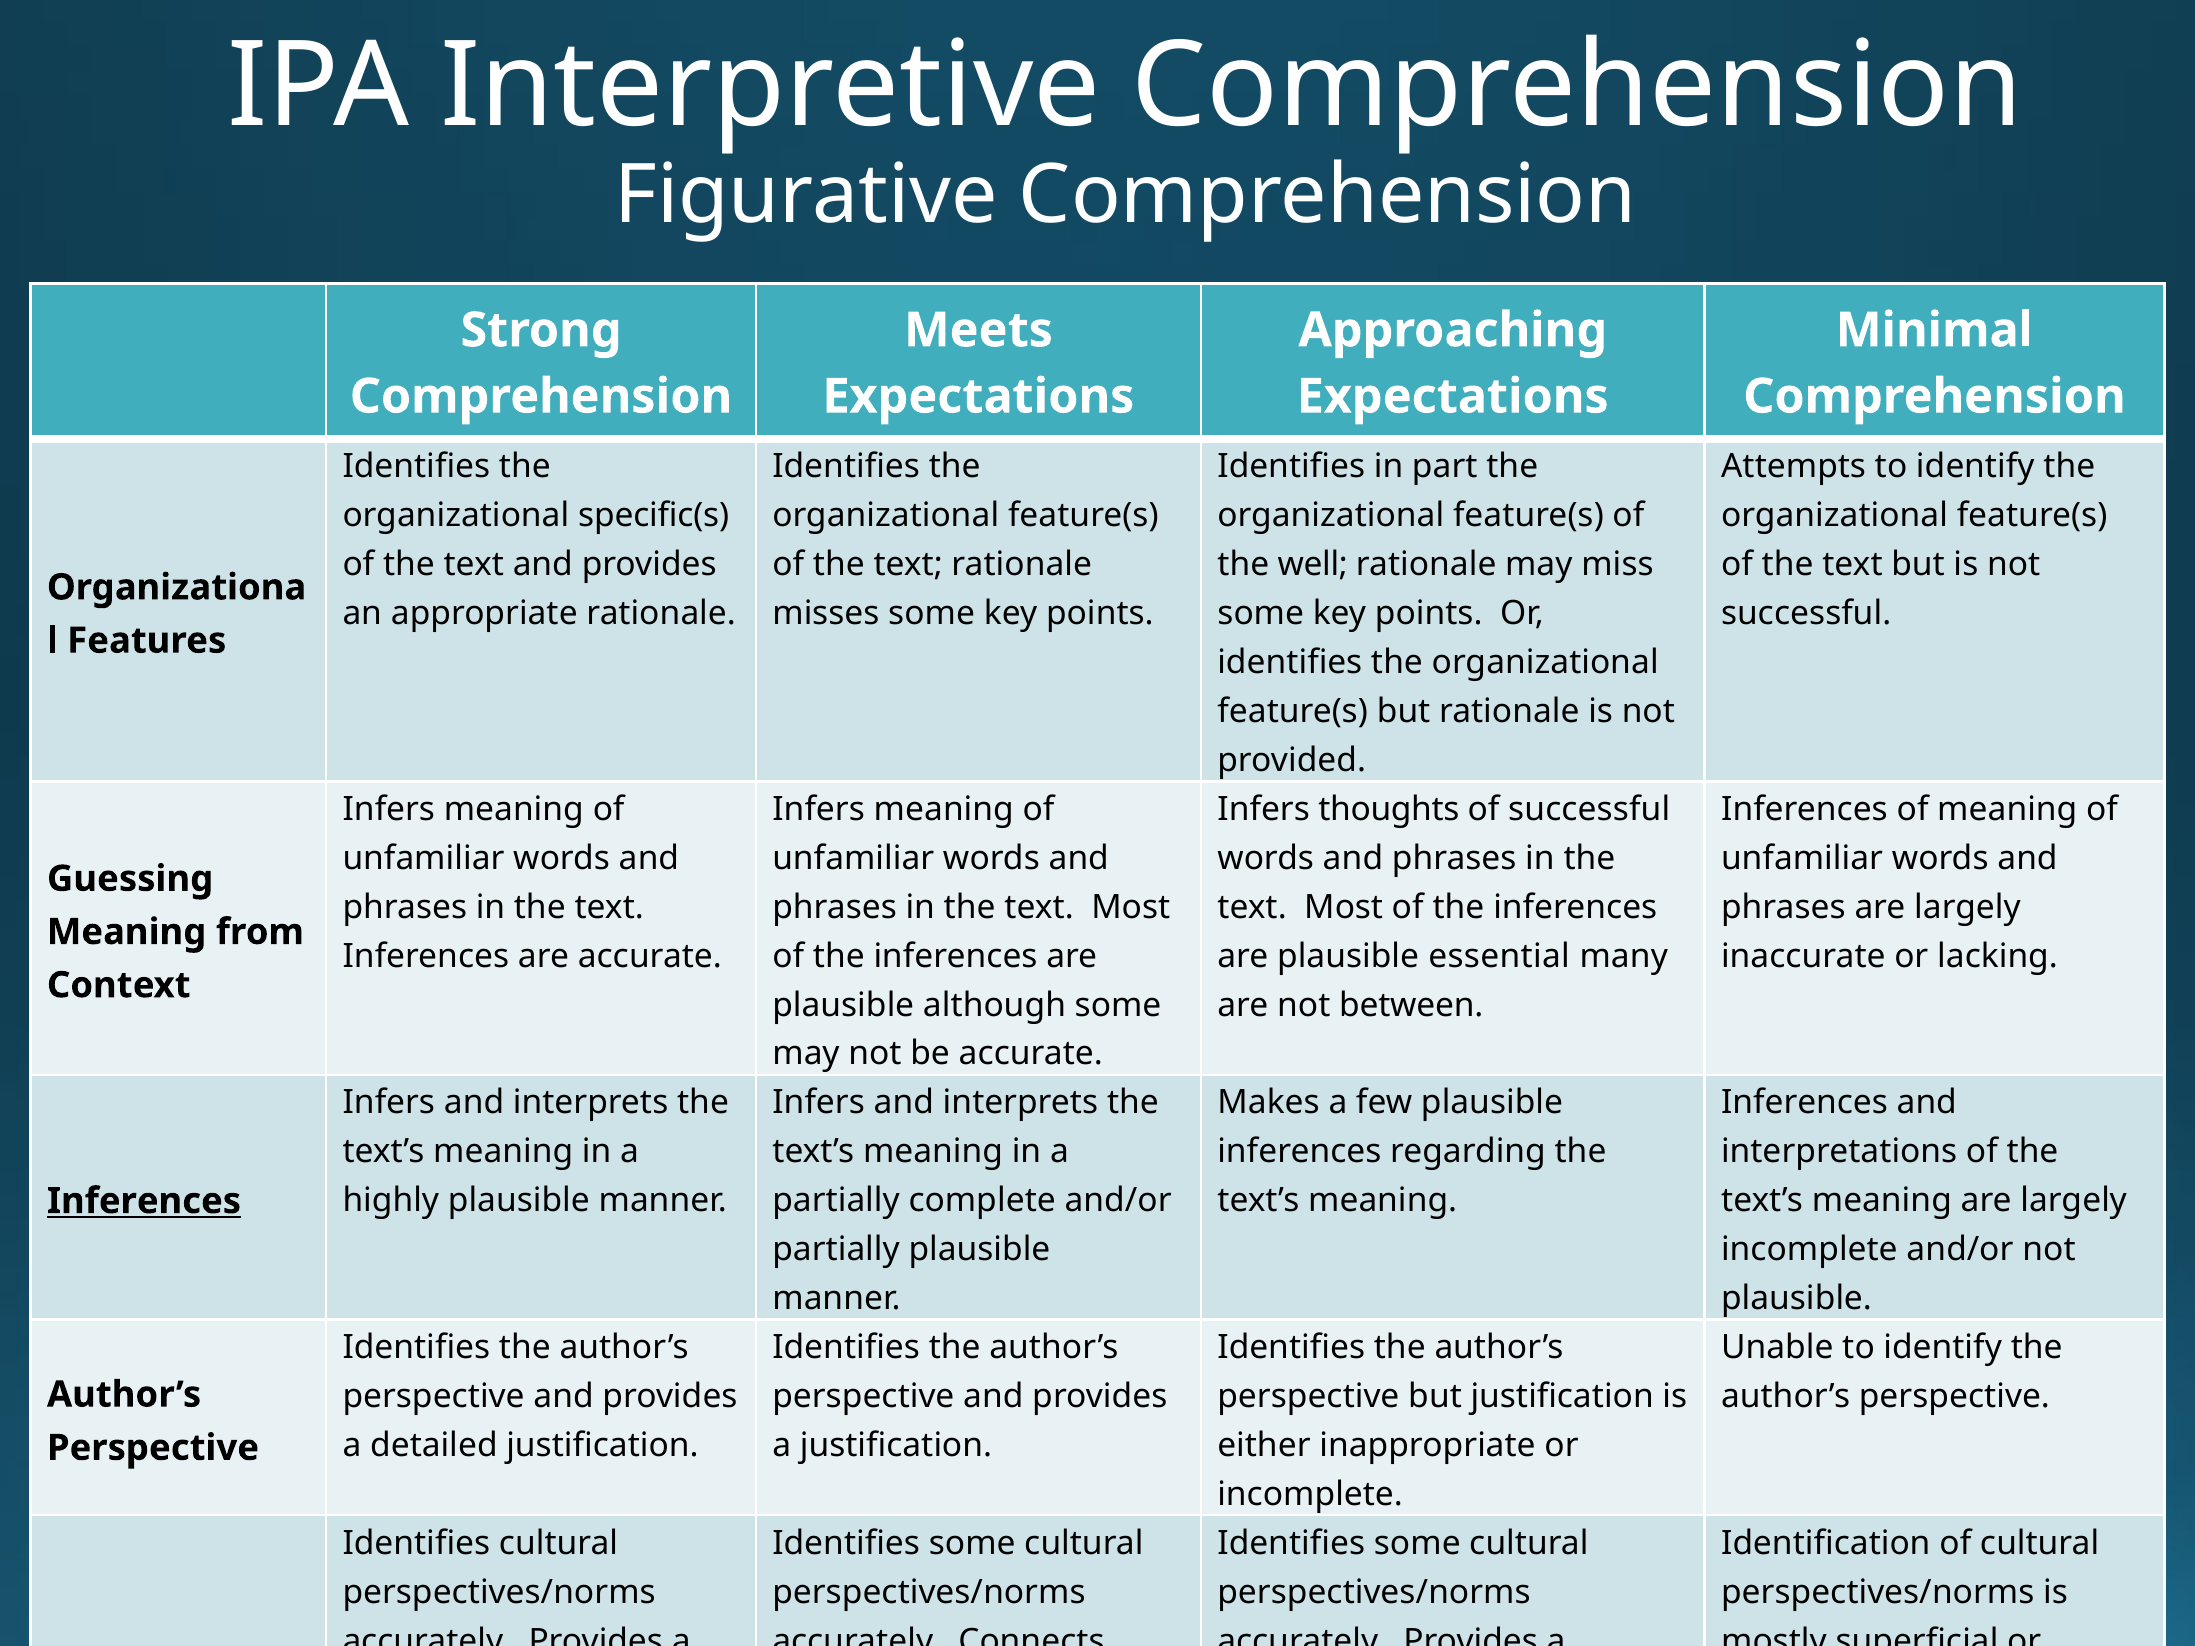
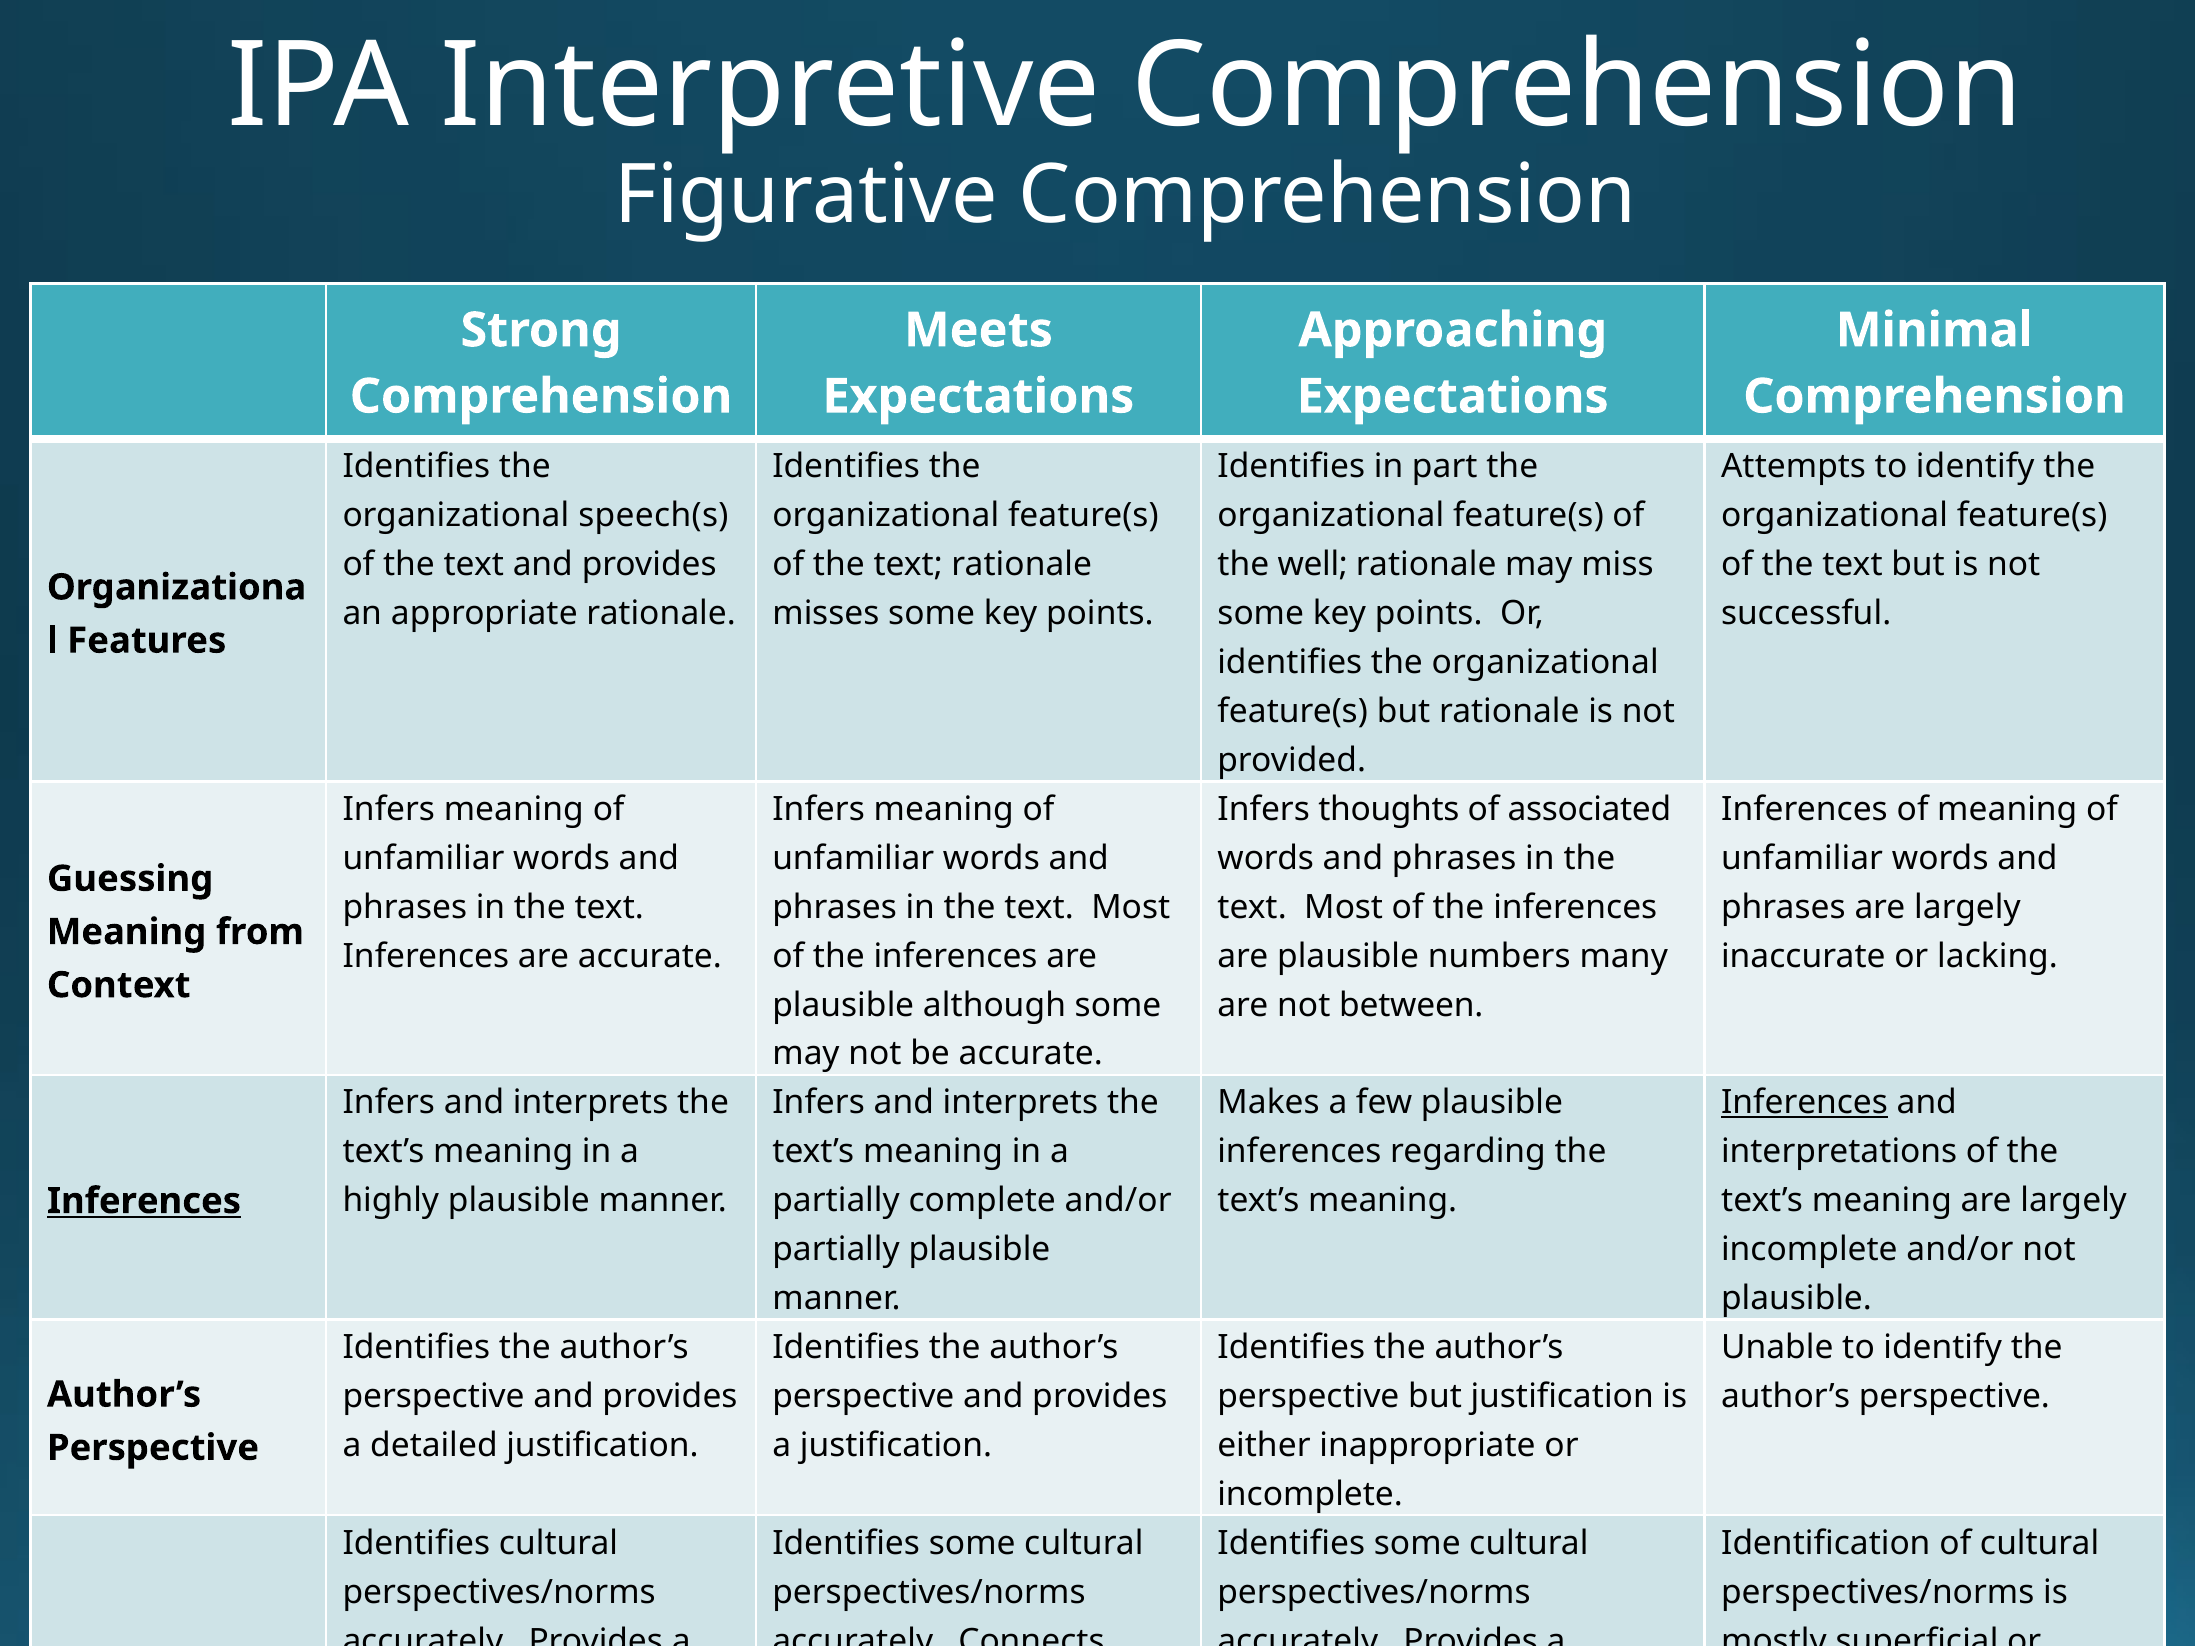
specific(s: specific(s -> speech(s (653, 516)
of successful: successful -> associated (1589, 809)
essential: essential -> numbers (1499, 956)
Inferences underline: none -> present (1805, 1103)
